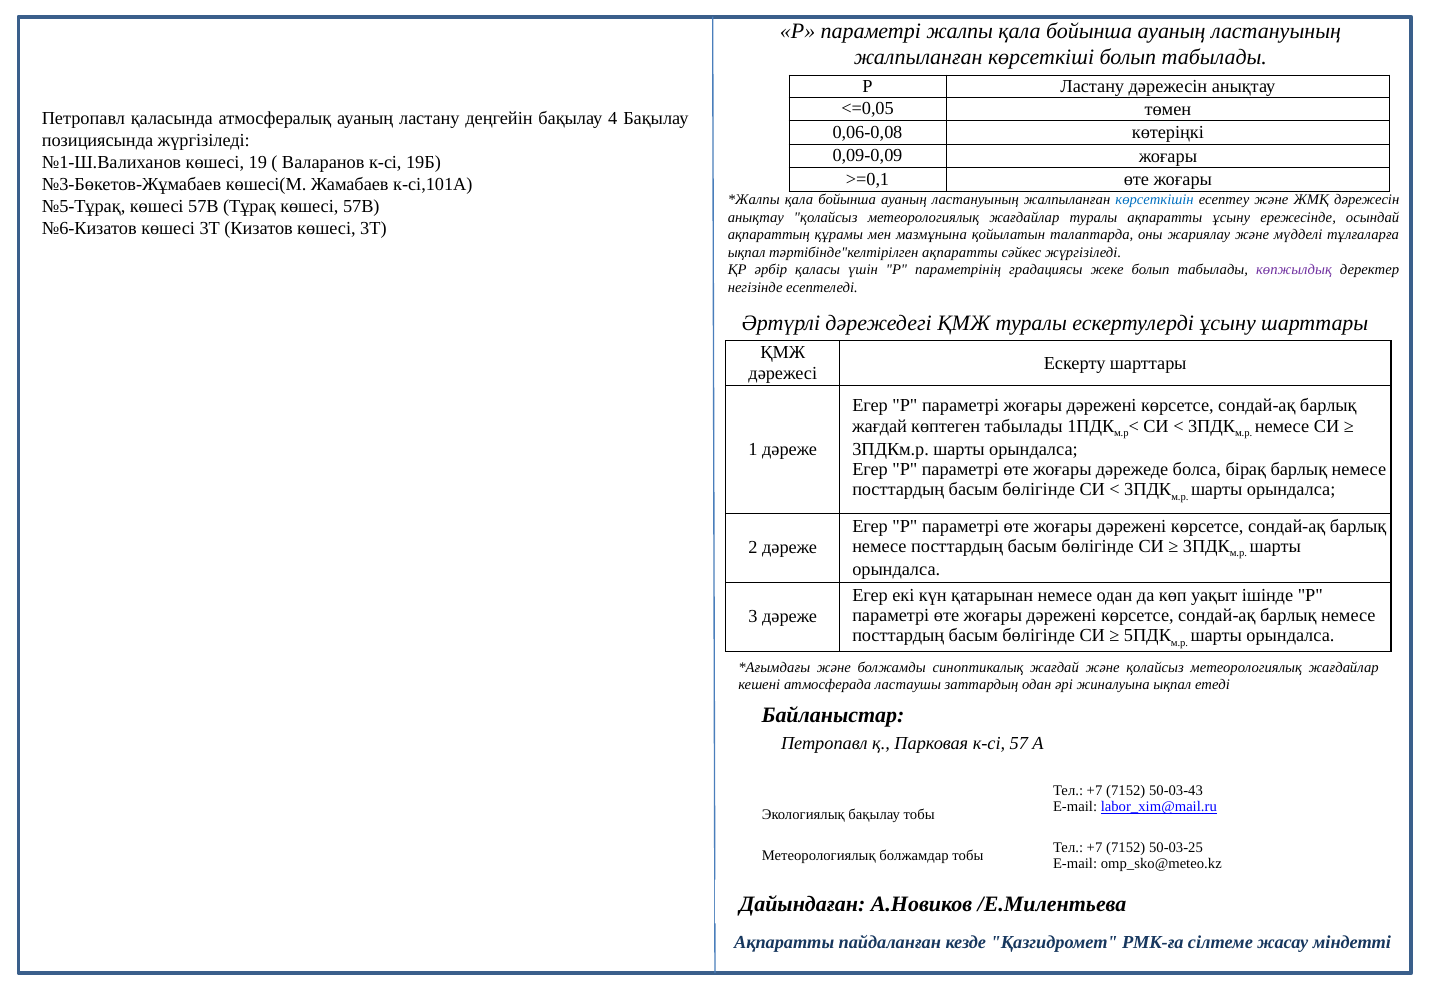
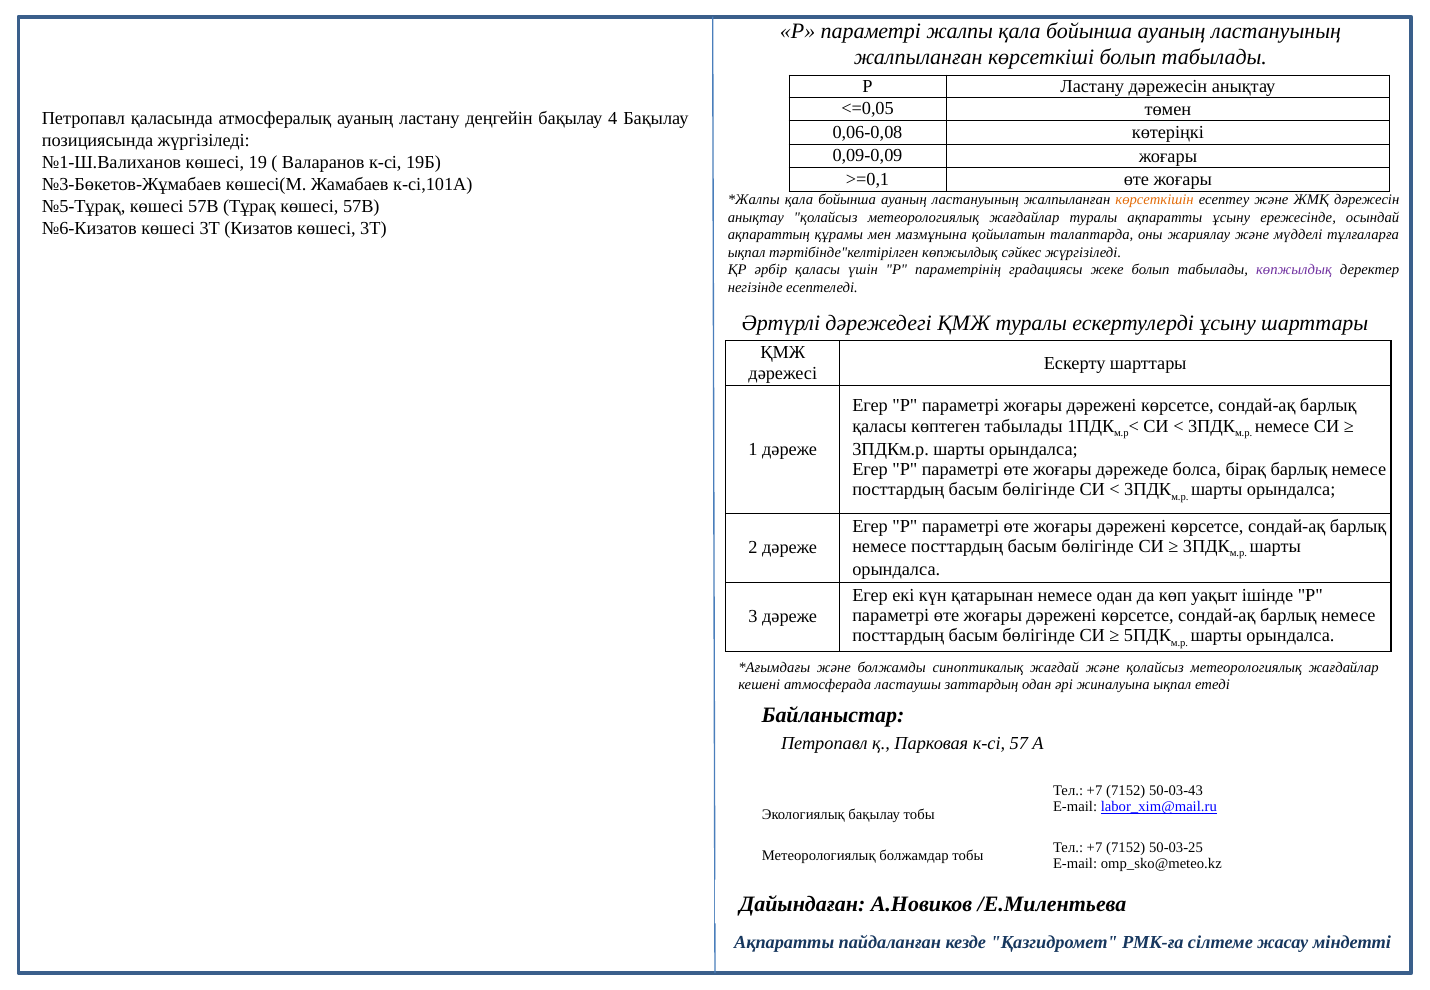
көрсеткішін colour: blue -> orange (1155, 200)
тәртібінде"келтірілген ақпаратты: ақпаратты -> көпжылдық (960, 252)
жағдай: жағдай -> қаласы (880, 426)
